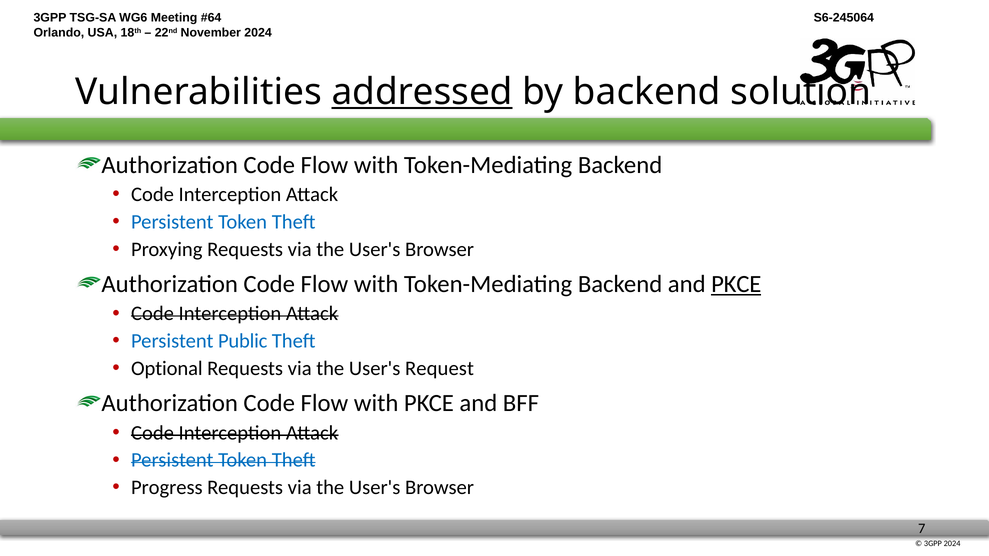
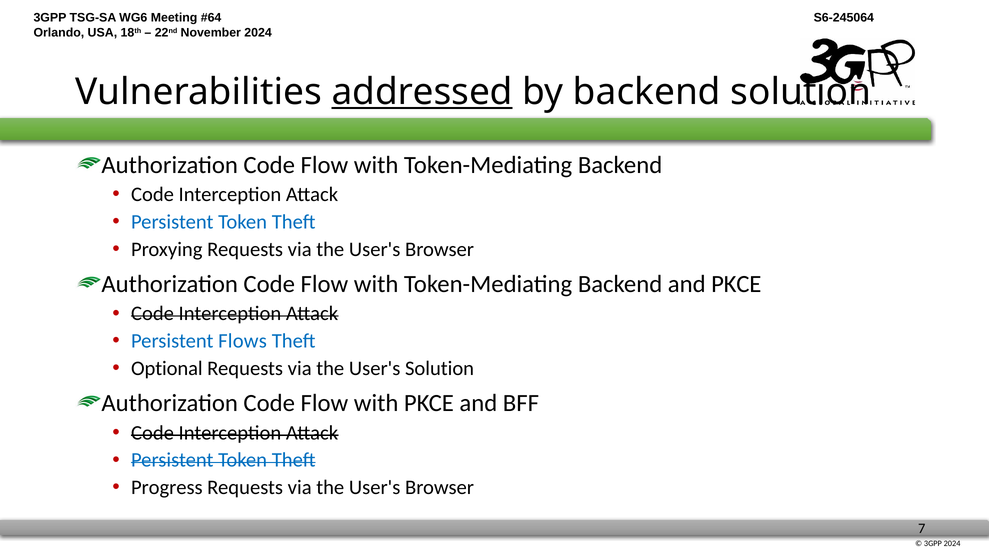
PKCE underline: present -> none (736, 284)
Public: Public -> Flows (242, 341)
User's Request: Request -> Solution (440, 369)
